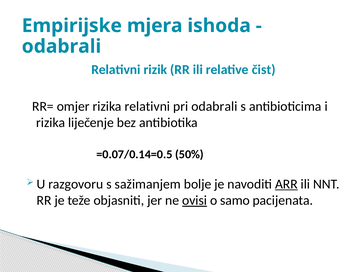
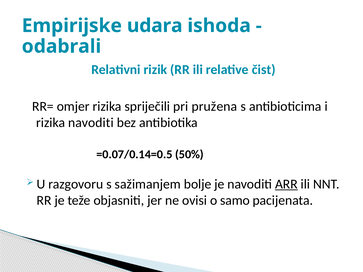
mjera: mjera -> udara (155, 26)
rizika relativni: relativni -> spriječili (147, 106)
pri odabrali: odabrali -> pružena (214, 106)
rizika liječenje: liječenje -> navoditi (91, 123)
ovisi underline: present -> none (195, 201)
